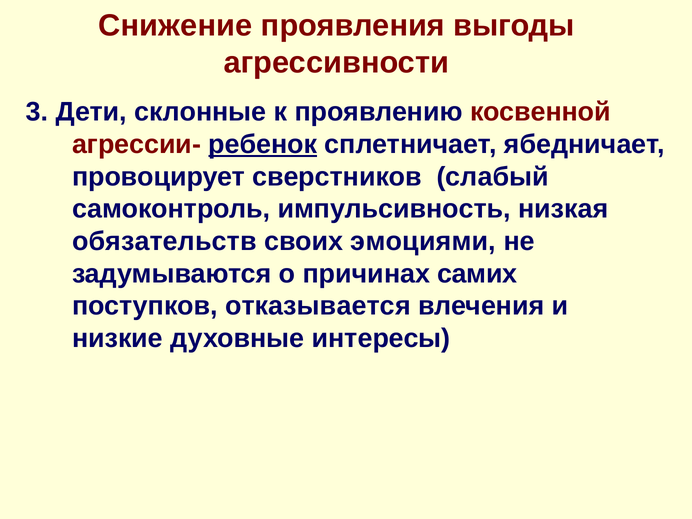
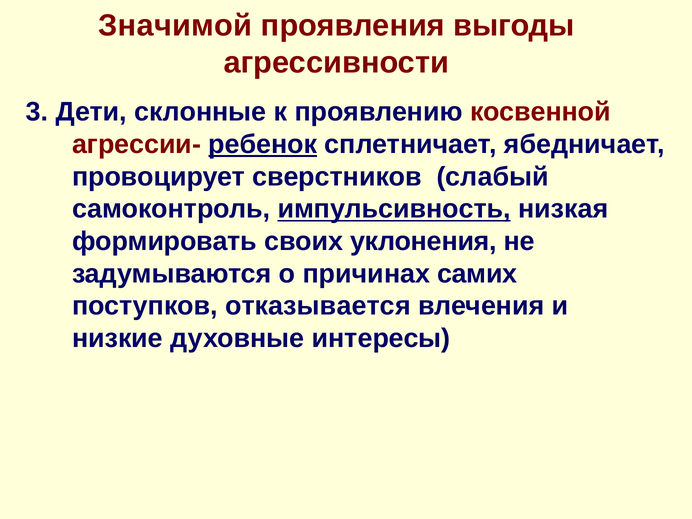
Снижение: Снижение -> Значимой (175, 26)
импульсивность underline: none -> present (394, 209)
обязательств: обязательств -> формировать (164, 241)
эмоциями: эмоциями -> уклонения (423, 241)
